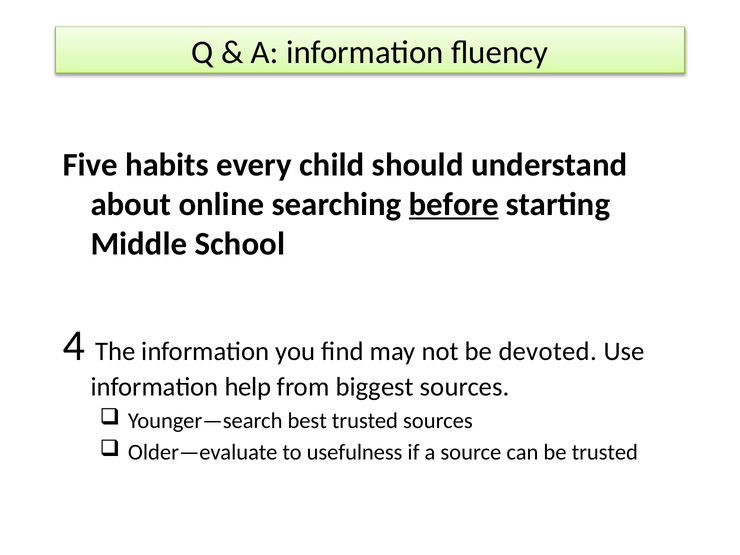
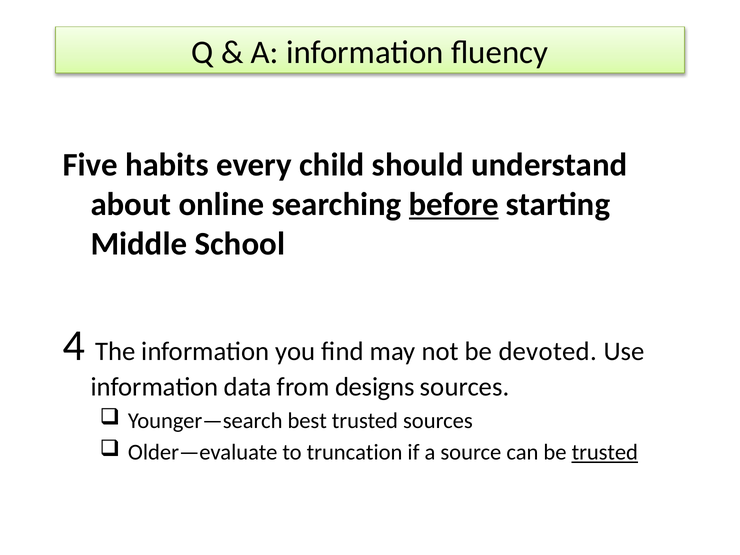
help: help -> data (248, 387)
biggest: biggest -> designs (375, 387)
usefulness: usefulness -> truncation (355, 453)
trusted underline: none -> present (605, 453)
